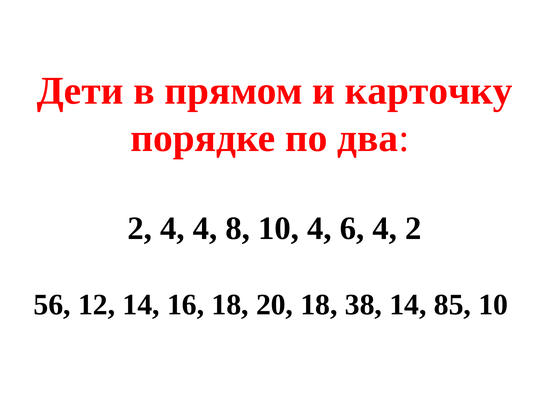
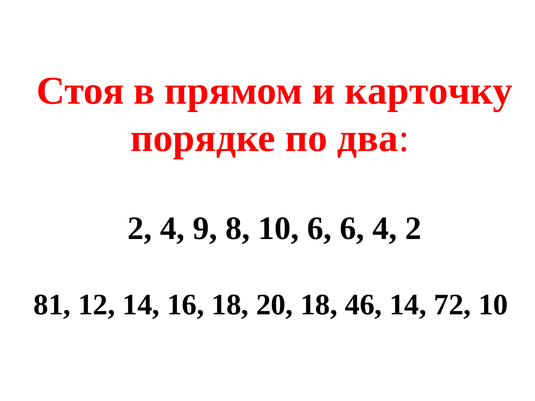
Дети: Дети -> Стоя (80, 91)
4 4: 4 -> 9 (205, 228)
10 4: 4 -> 6 (319, 228)
56: 56 -> 81 (52, 305)
38: 38 -> 46 (364, 305)
85: 85 -> 72 (452, 305)
